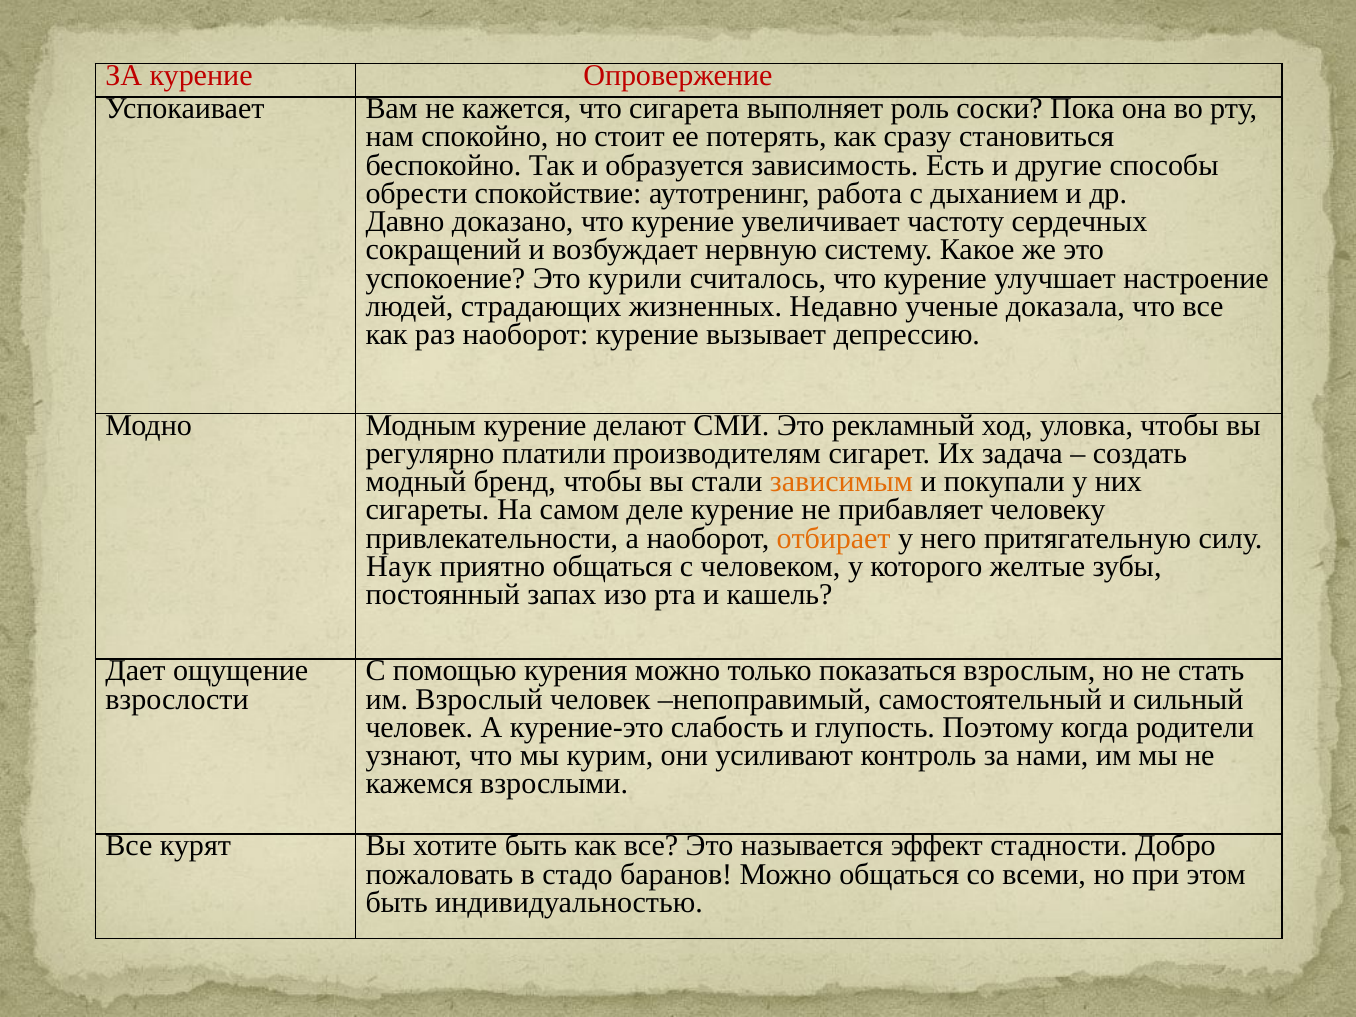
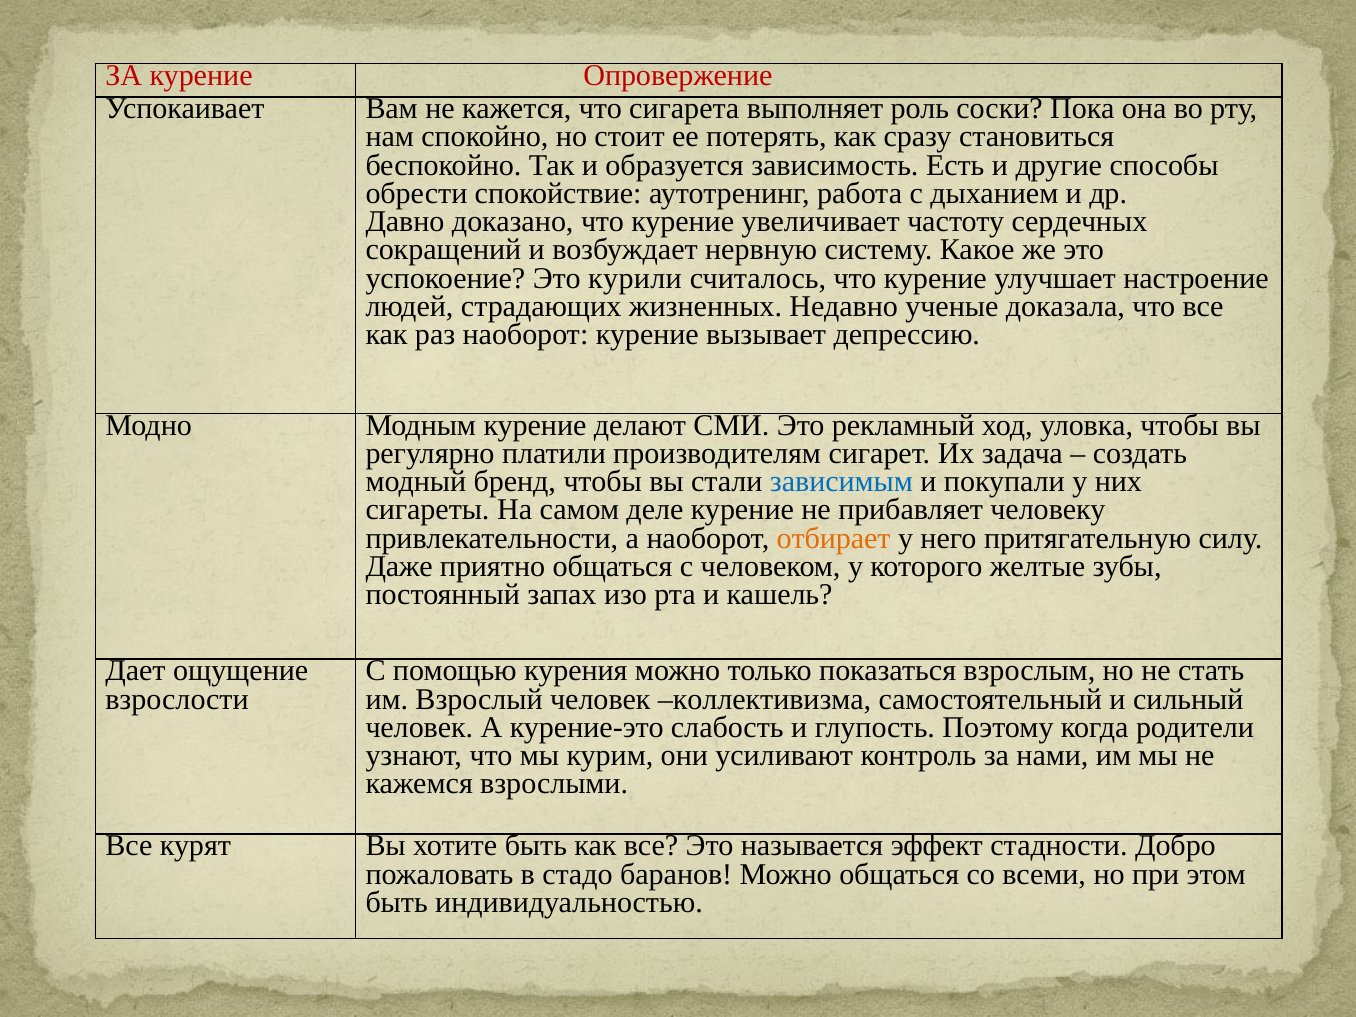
зависимым colour: orange -> blue (841, 482)
Наук: Наук -> Даже (399, 566)
непоправимый: непоправимый -> коллективизма (765, 699)
